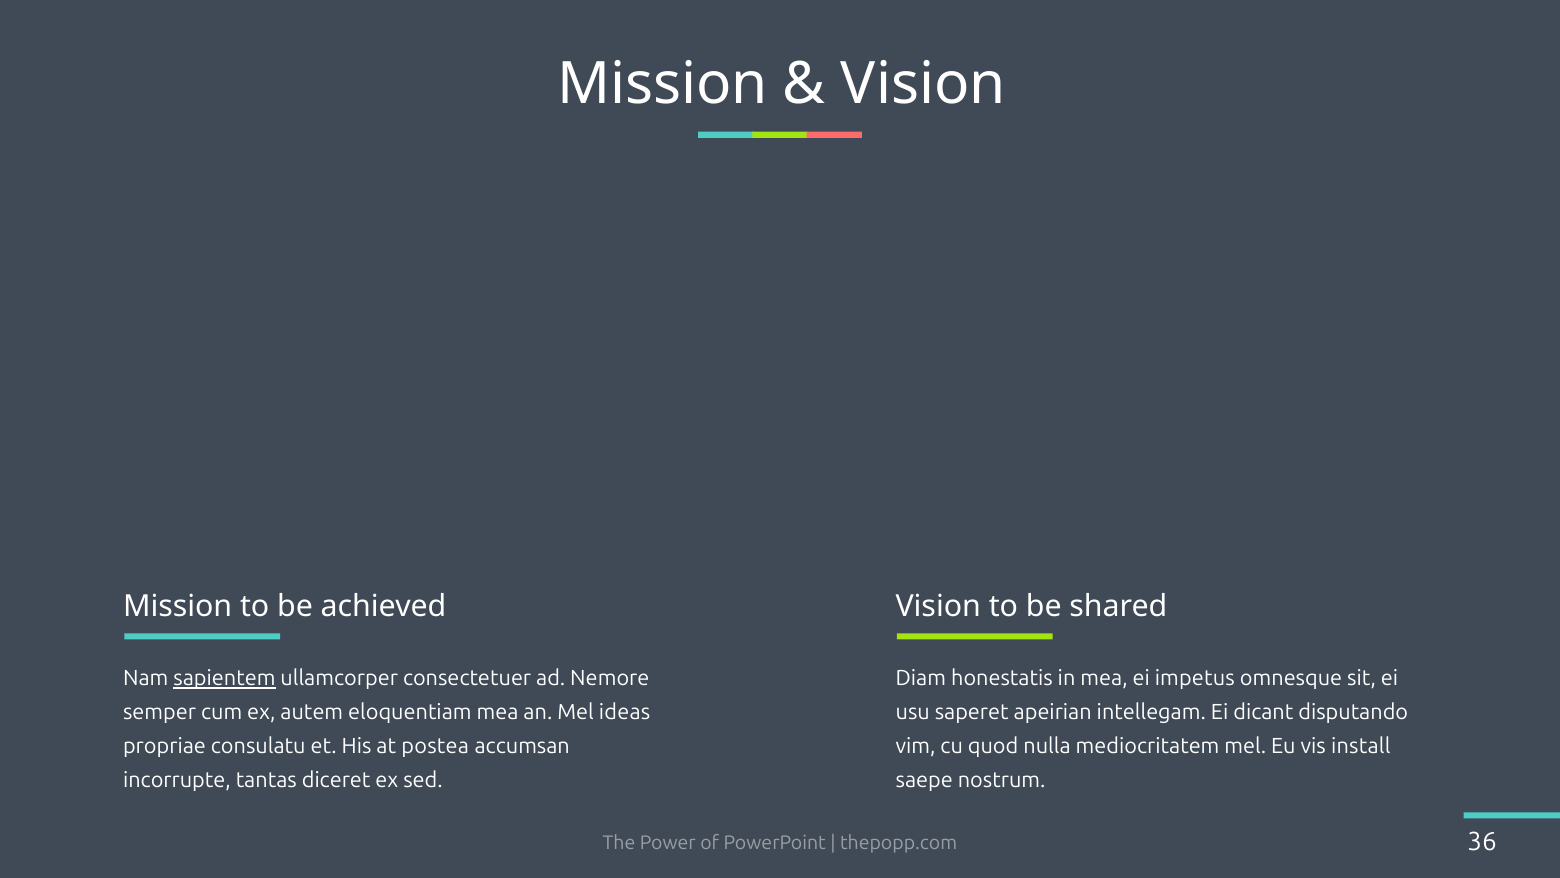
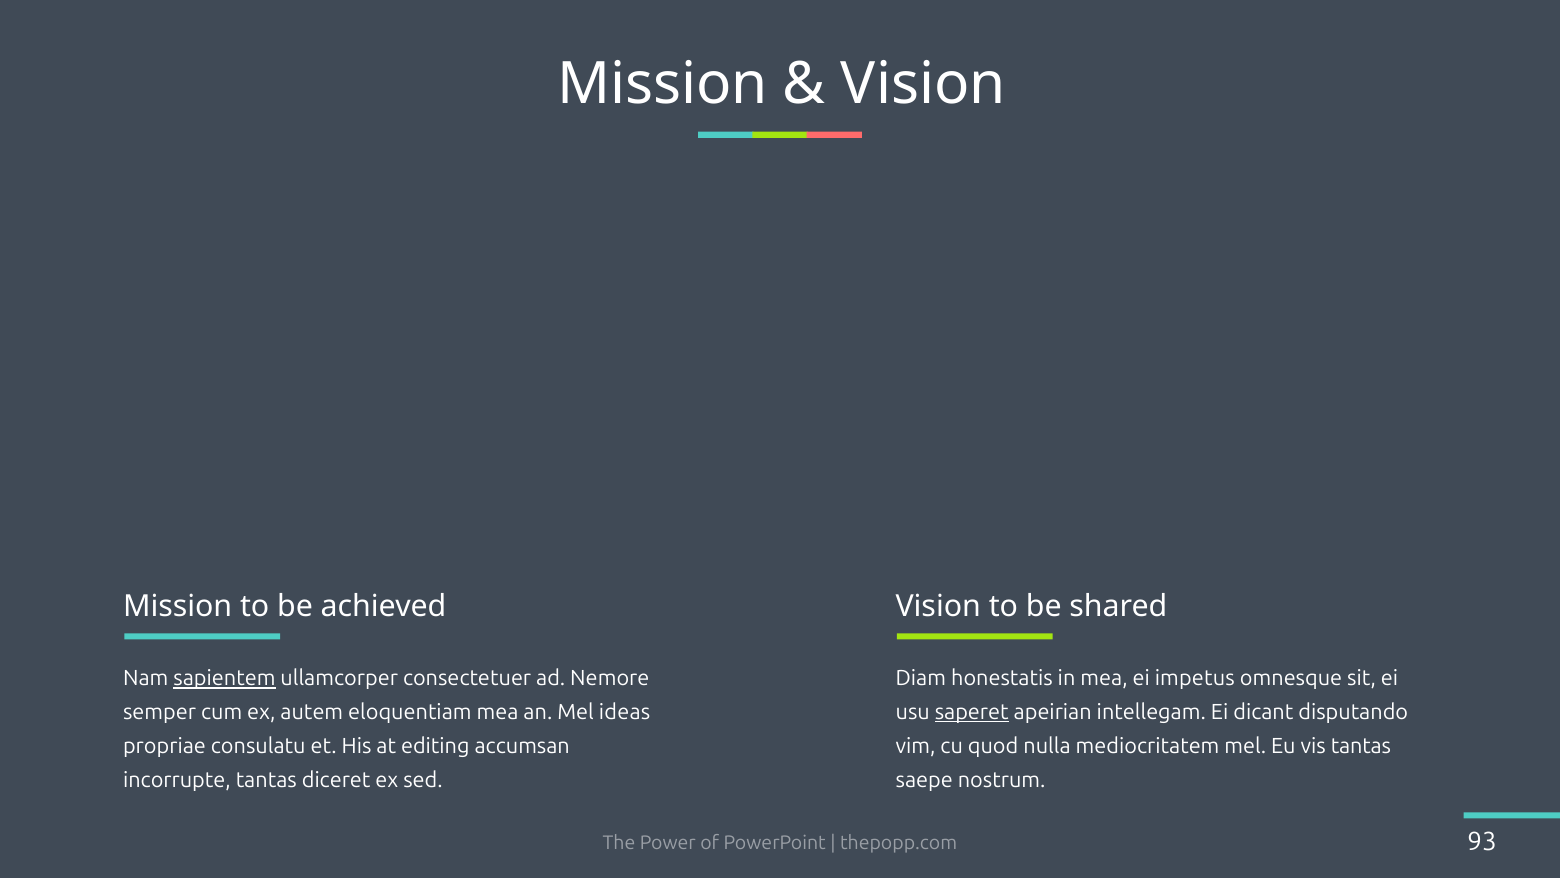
saperet underline: none -> present (972, 712)
postea: postea -> editing (435, 746)
vis install: install -> tantas (1361, 746)
36: 36 -> 93 (1482, 842)
